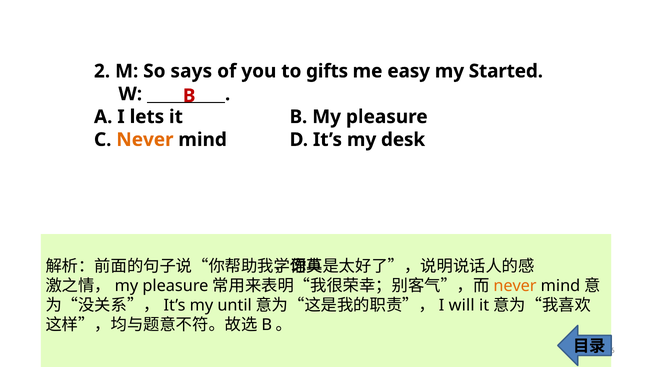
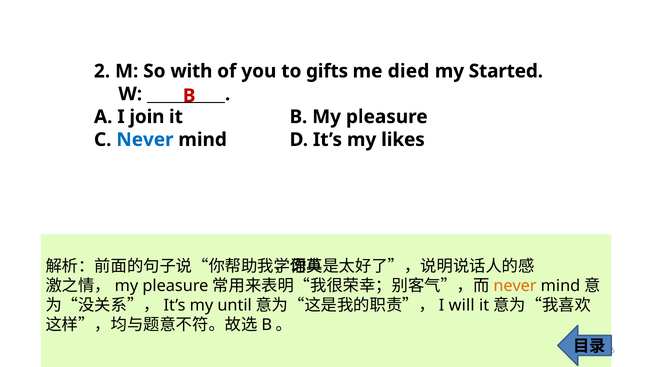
says: says -> with (191, 71)
easy: easy -> died (409, 71)
lets: lets -> join (147, 117)
Never colour: orange -> blue (145, 140)
desk: desk -> likes (403, 140)
